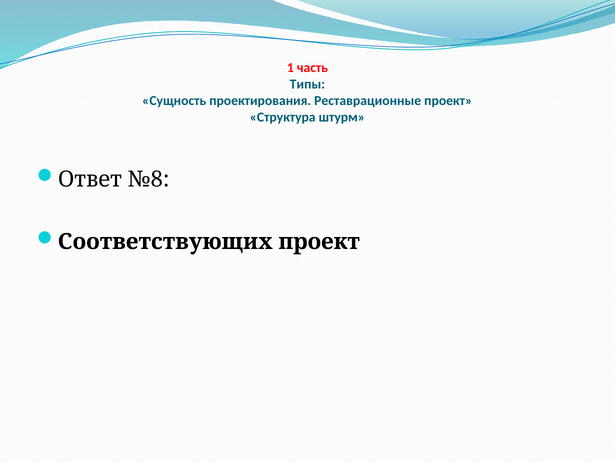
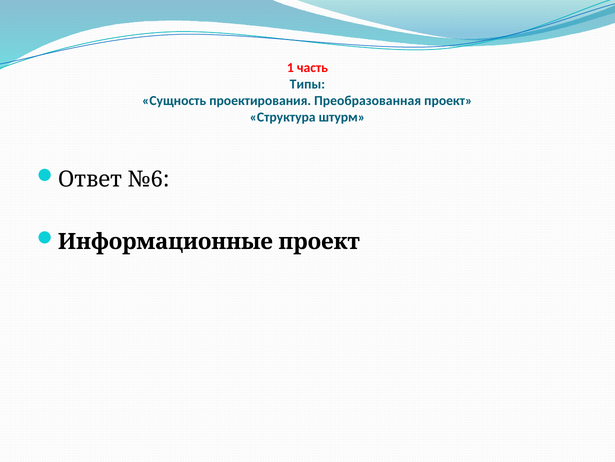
Реставрационные: Реставрационные -> Преобразованная (368, 101)
№8: №8 -> №6 (149, 179)
Соответствующих: Соответствующих -> Информационные (165, 241)
